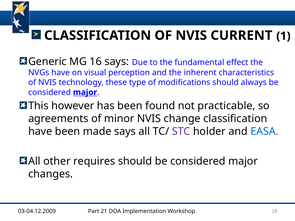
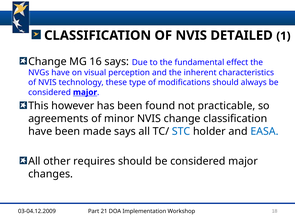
CURRENT: CURRENT -> DETAILED (242, 35)
Generic: Generic -> Change (47, 62)
STC colour: purple -> blue (181, 132)
